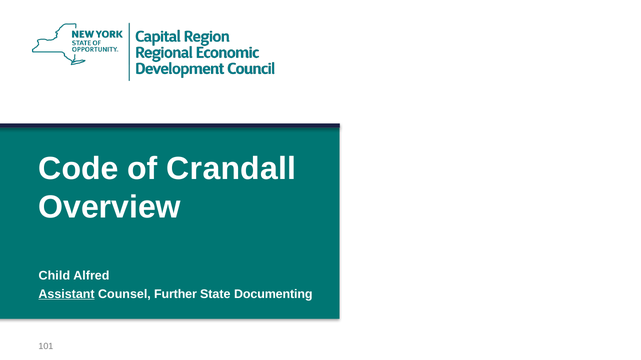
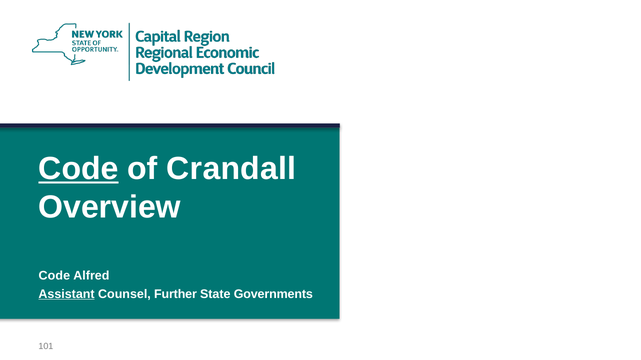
Code underline: none -> present (78, 169)
Child: Child -> Code (54, 276)
Documenting: Documenting -> Governments (273, 294)
